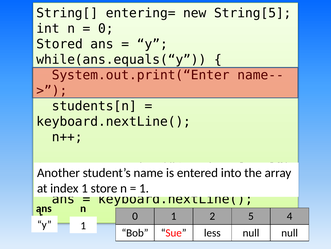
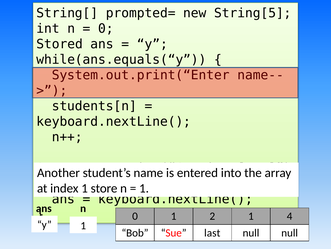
entering=: entering= -> prompted= (141, 13)
2 5: 5 -> 1 (251, 216)
less: less -> last (212, 232)
